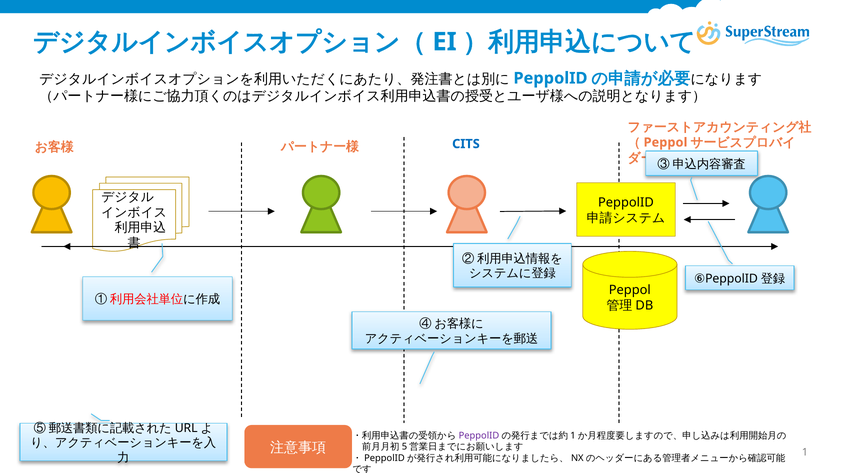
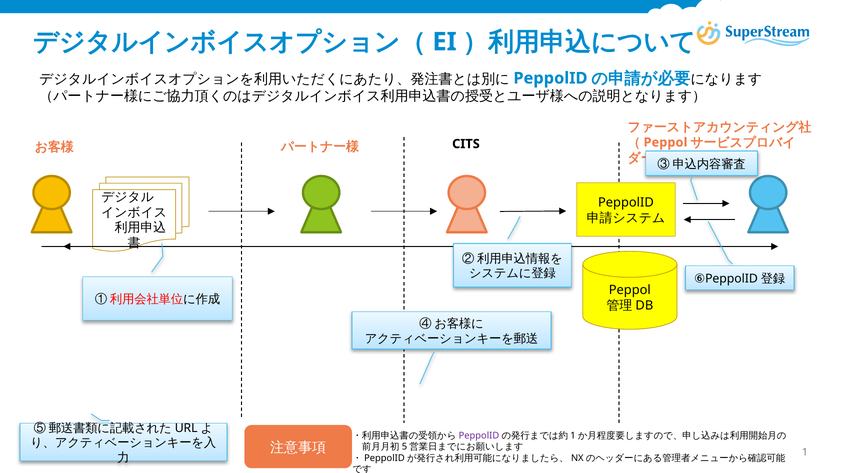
CITS colour: blue -> black (466, 144)
